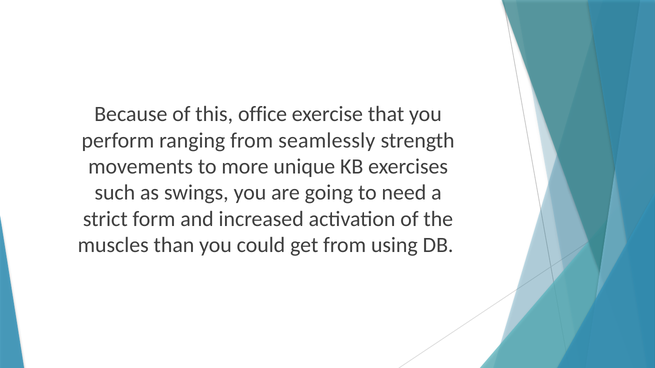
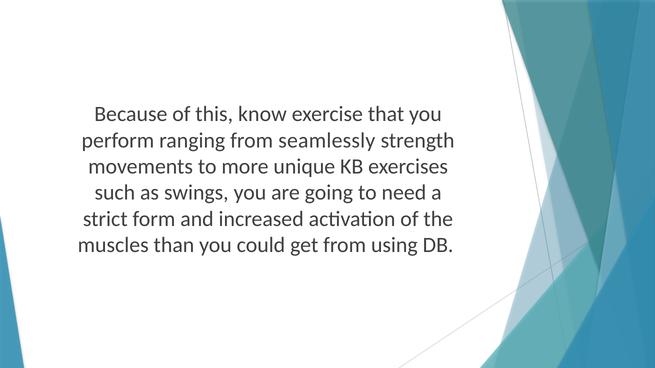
office: office -> know (262, 114)
